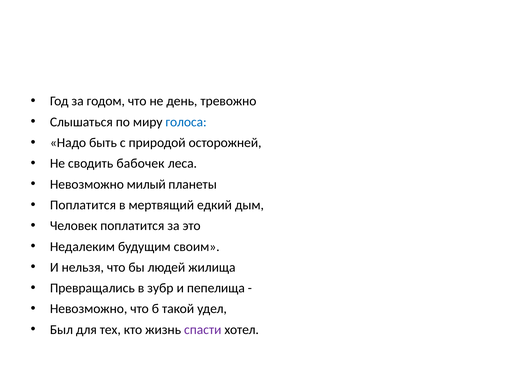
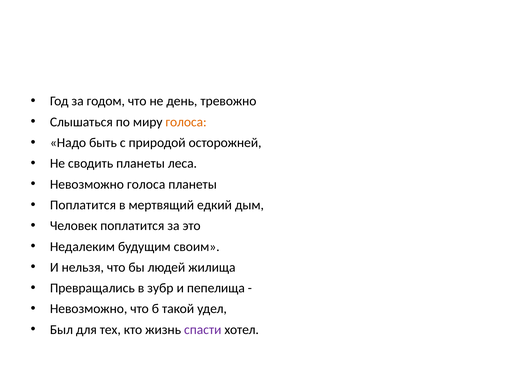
голоса colour: blue -> orange (186, 122)
сводить бабочек: бабочек -> планеты (141, 163)
Невозможно милый: милый -> голоса (146, 184)
